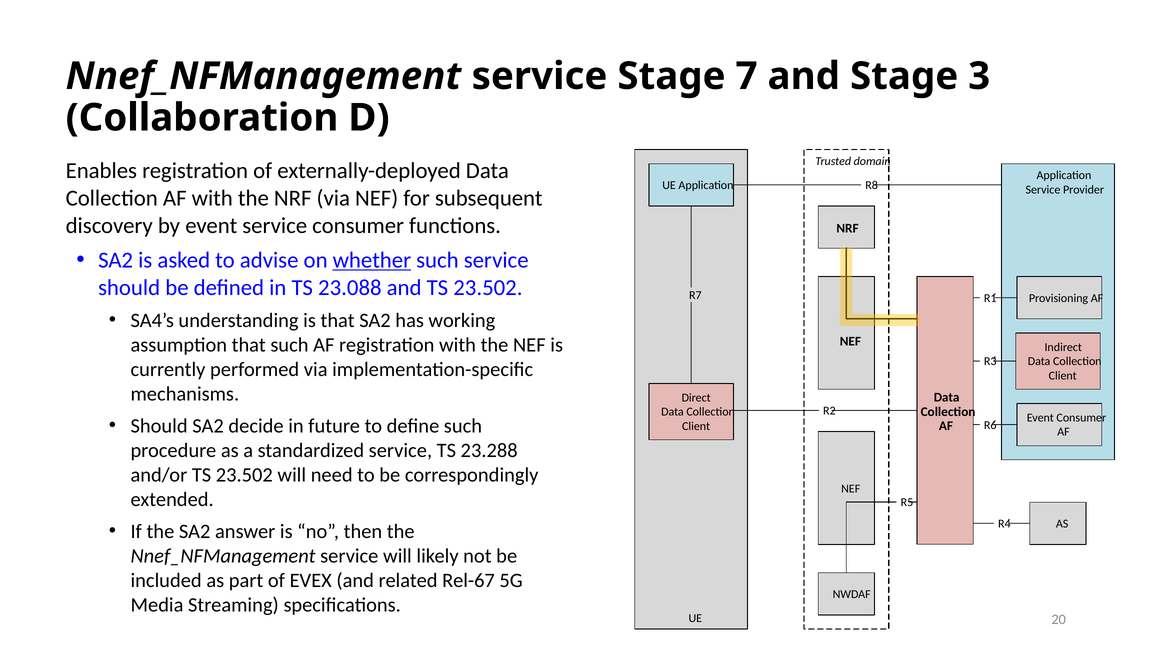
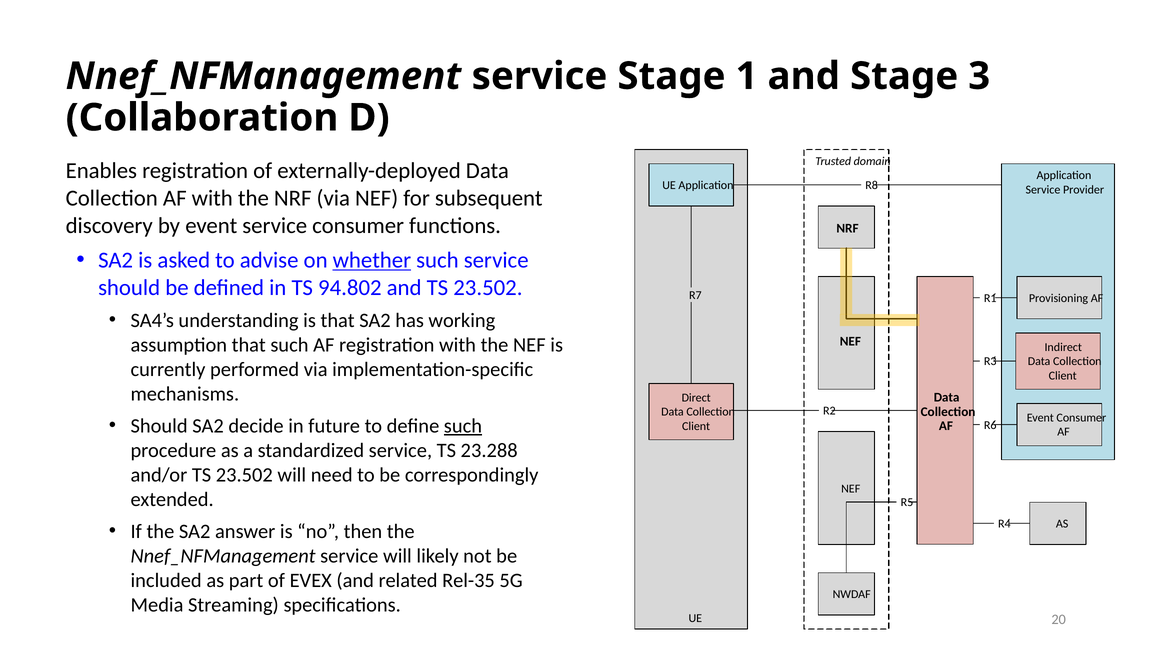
7: 7 -> 1 (747, 76)
23.088: 23.088 -> 94.802 (350, 288)
such underline: none -> present (463, 426)
Rel-67: Rel-67 -> Rel-35 (468, 580)
